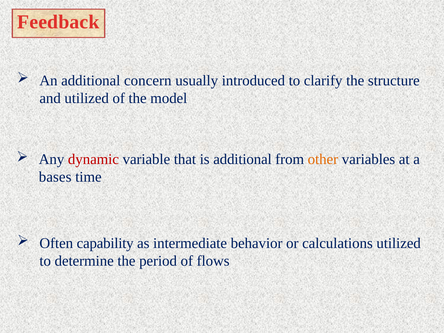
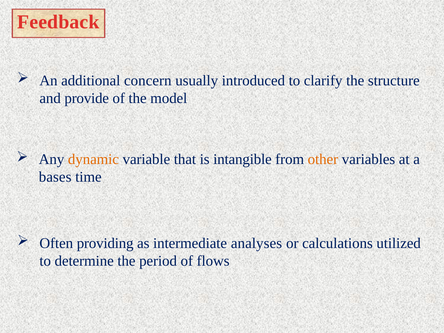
and utilized: utilized -> provide (87, 98)
dynamic colour: red -> orange (93, 159)
is additional: additional -> intangible (242, 159)
capability: capability -> providing (105, 243)
behavior: behavior -> analyses (256, 243)
